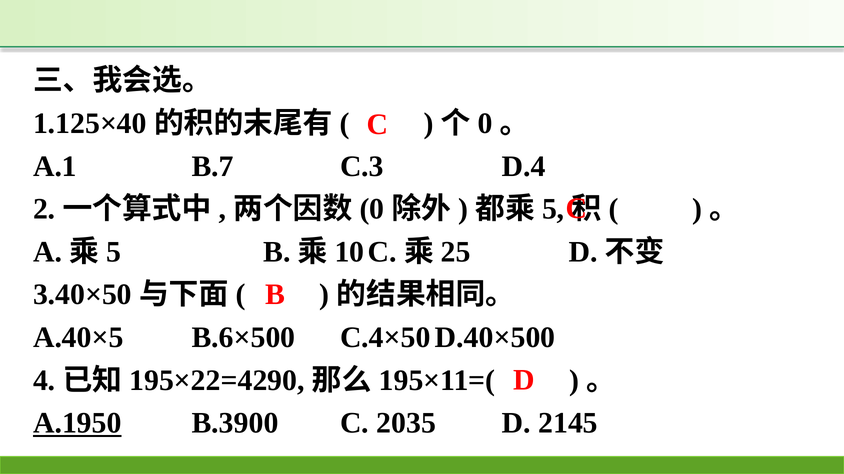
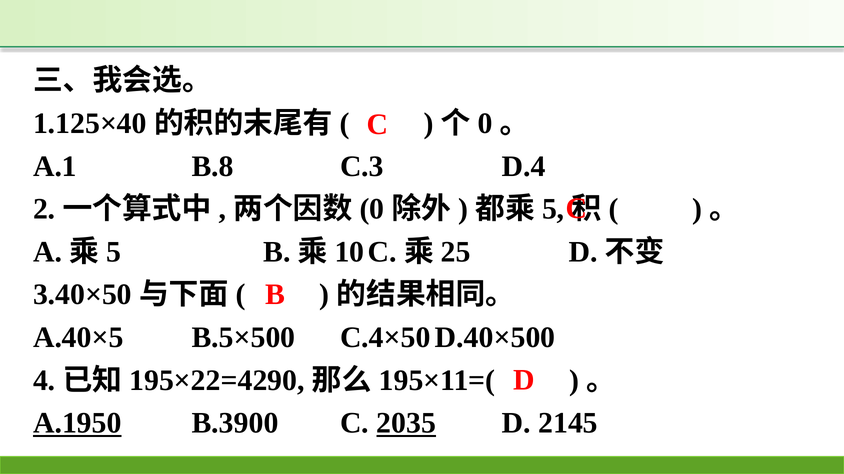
B.7: B.7 -> B.8 (213, 166)
B.6×500: B.6×500 -> B.5×500 (243, 338)
2035 underline: none -> present (406, 424)
